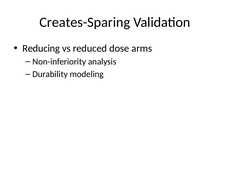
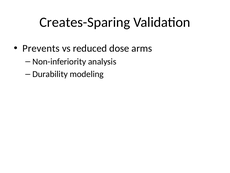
Reducing: Reducing -> Prevents (41, 48)
